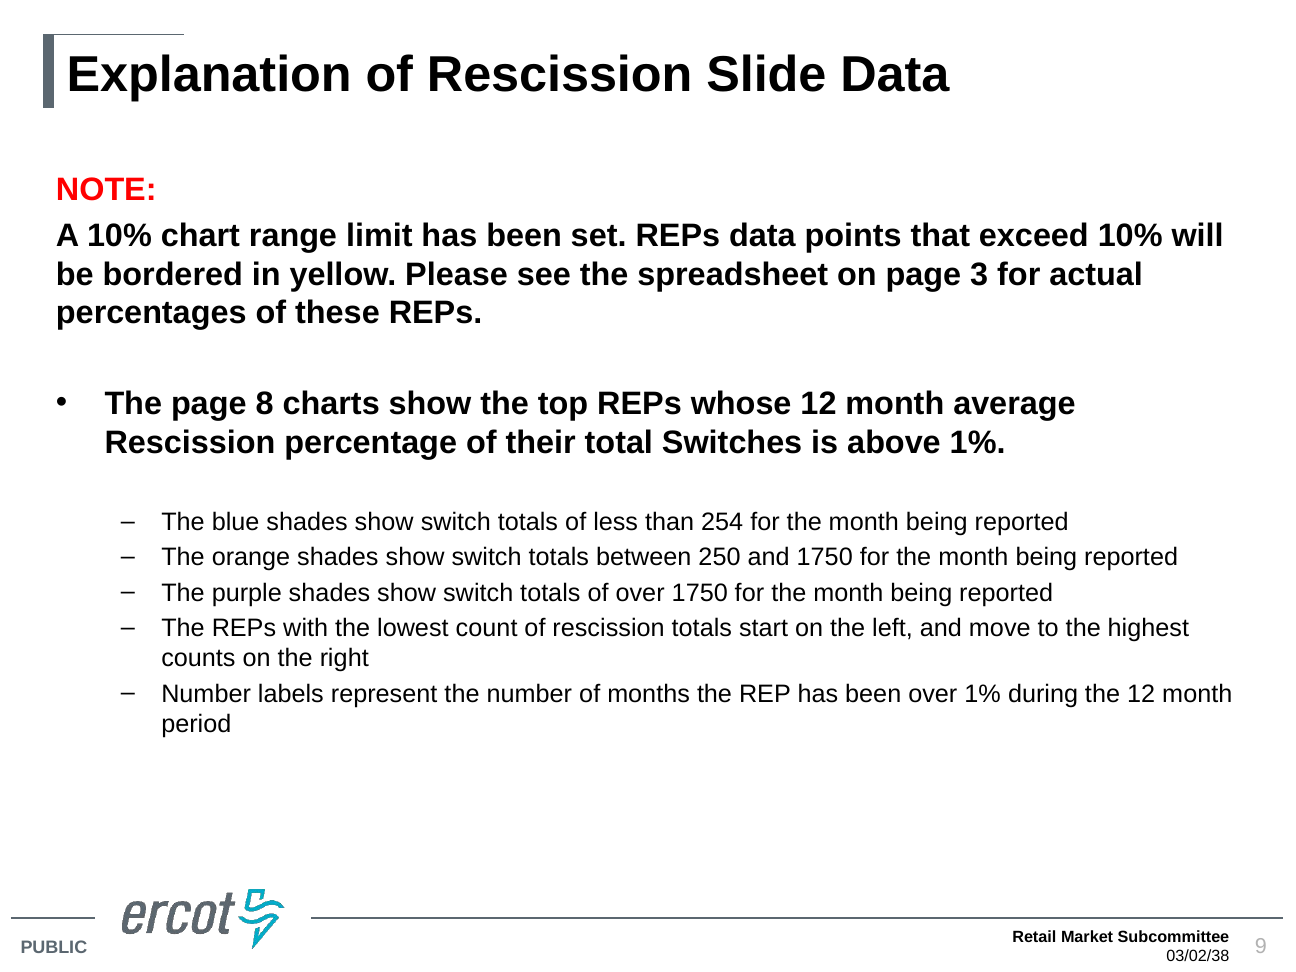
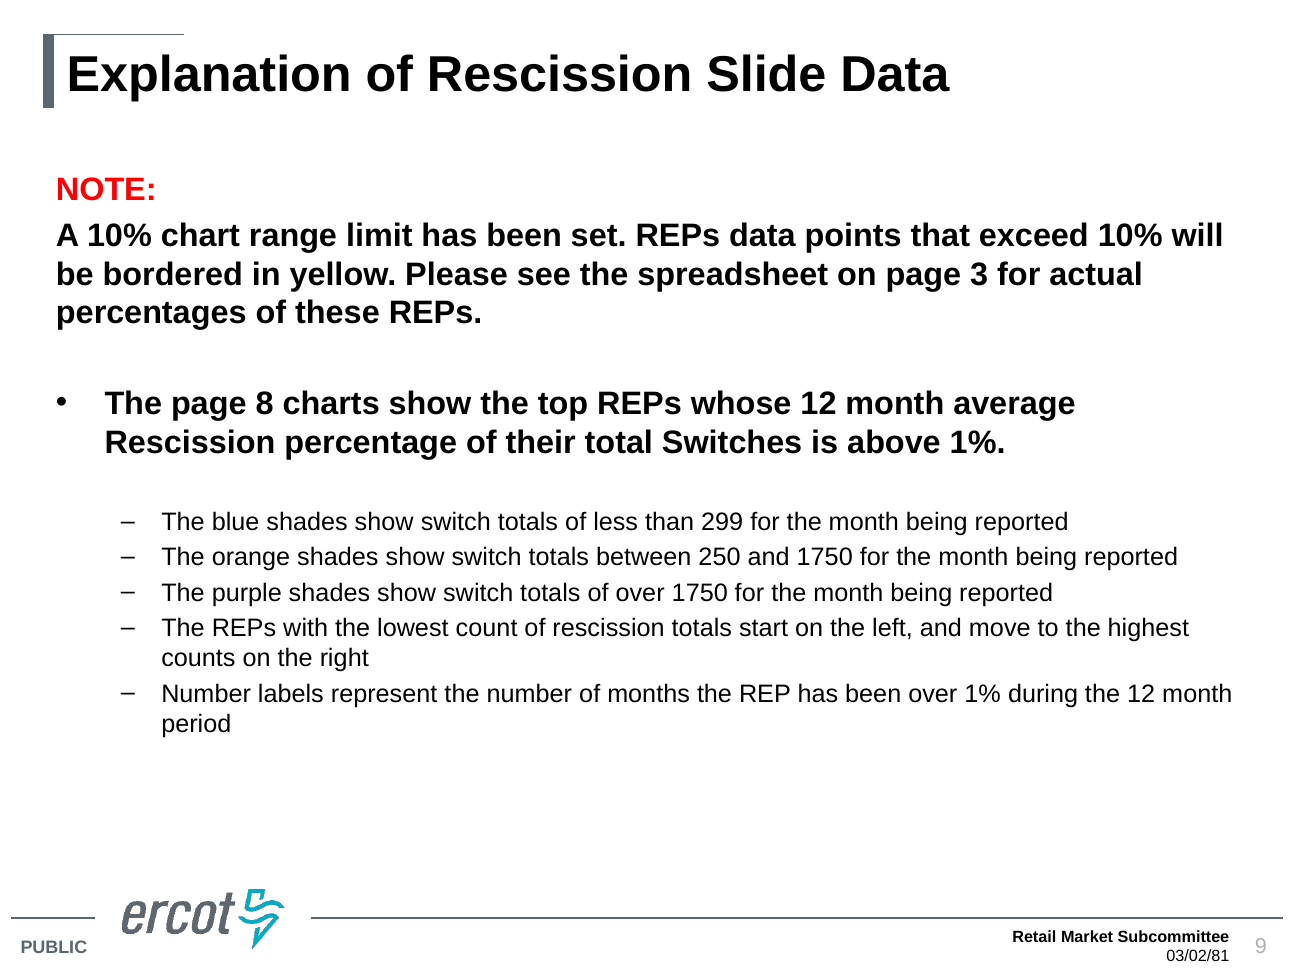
254: 254 -> 299 (722, 522)
03/02/38: 03/02/38 -> 03/02/81 (1198, 956)
